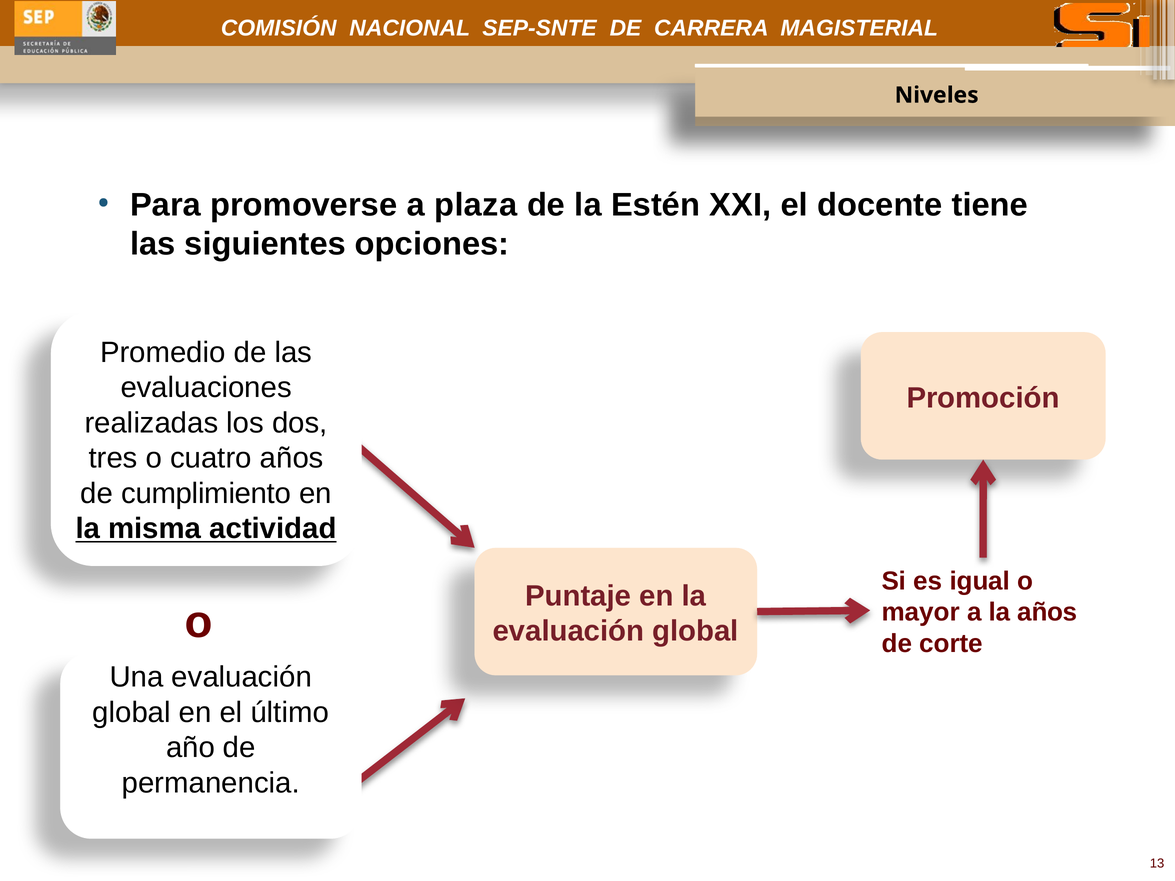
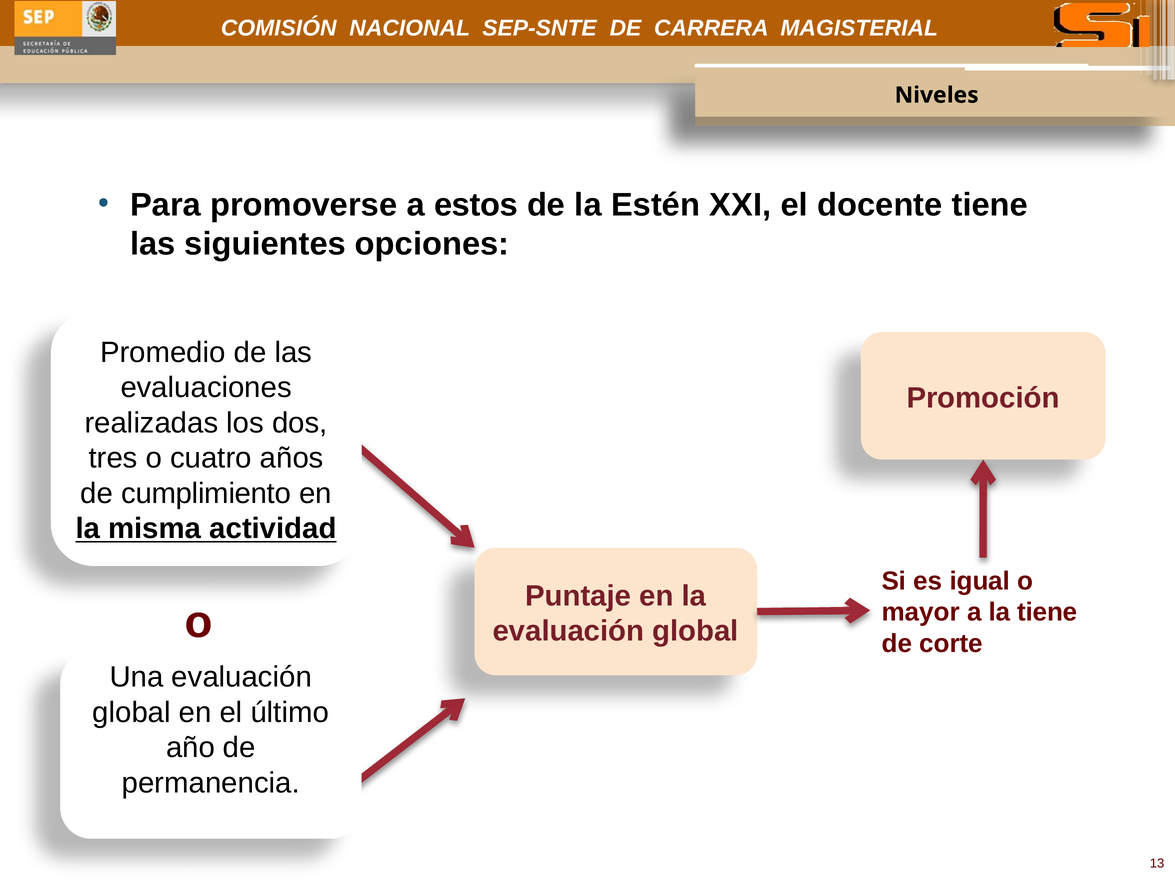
plaza: plaza -> estos (476, 205)
la años: años -> tiene (1047, 612)
